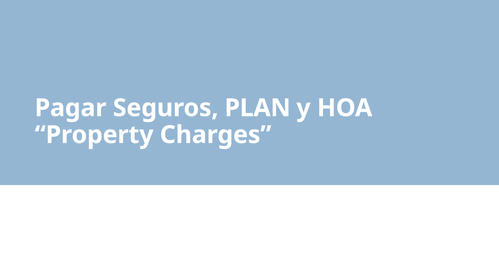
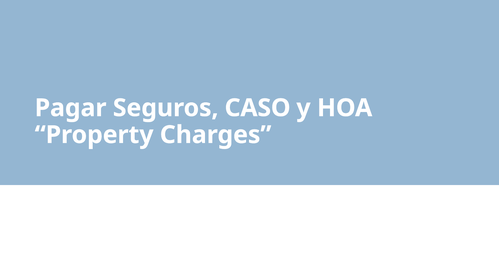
PLAN: PLAN -> CASO (258, 108)
